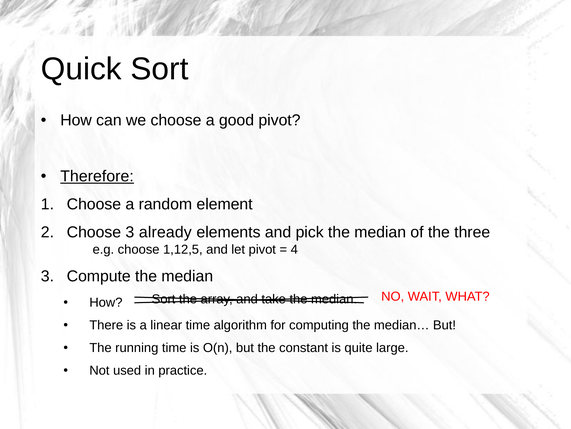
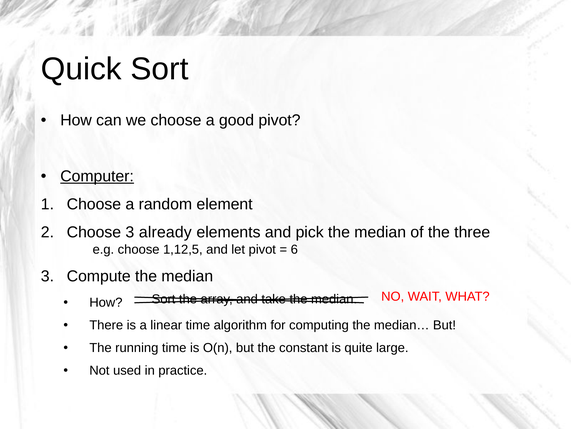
Therefore: Therefore -> Computer (97, 176)
4: 4 -> 6 (294, 249)
